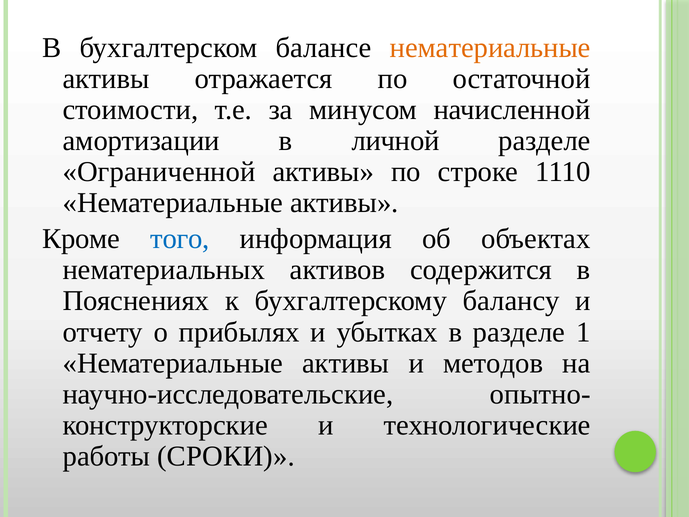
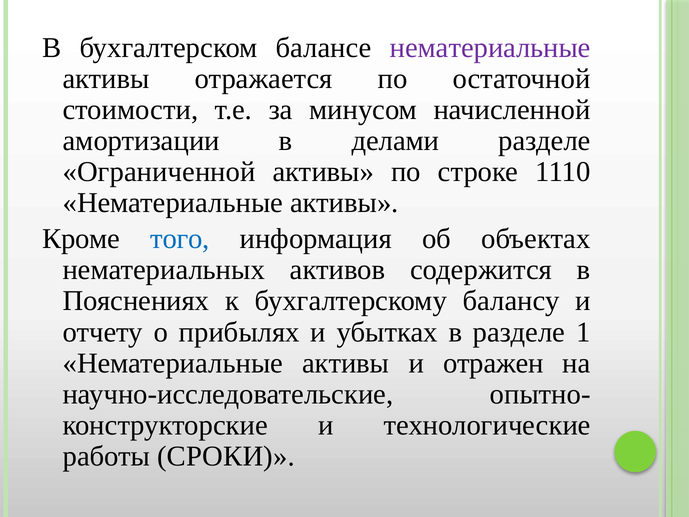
нематериальные colour: orange -> purple (490, 48)
личной: личной -> делами (395, 141)
методов: методов -> отражен (493, 363)
